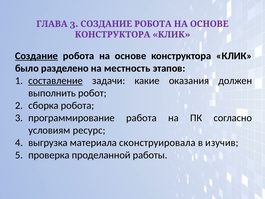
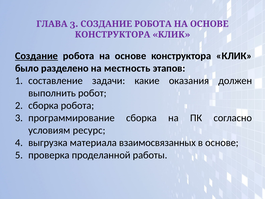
составление underline: present -> none (55, 81)
программирование работа: работа -> сборка (141, 118)
сконструировала: сконструировала -> взаимосвязанных (157, 142)
в изучив: изучив -> основе (222, 142)
